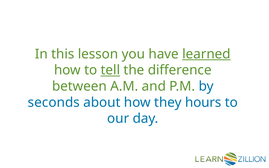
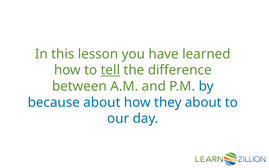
learned underline: present -> none (206, 54)
seconds: seconds -> because (54, 102)
they hours: hours -> about (203, 102)
